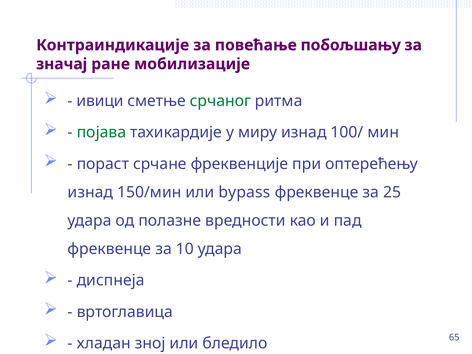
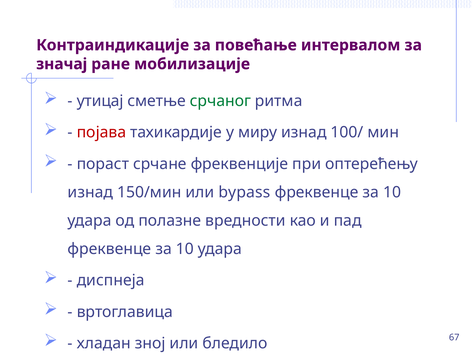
побољшању: побољшању -> интервалом (351, 45)
ивици: ивици -> утицај (100, 101)
појава colour: green -> red (101, 132)
25: 25 -> 10 (392, 192)
65: 65 -> 67 (454, 337)
